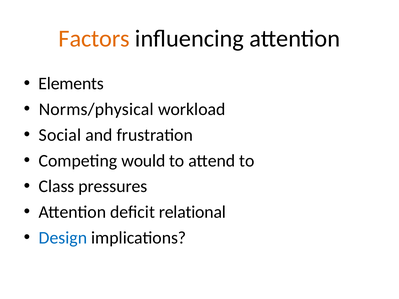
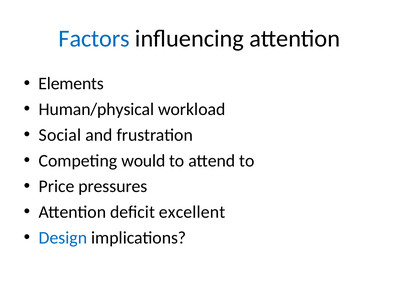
Factors colour: orange -> blue (94, 39)
Norms/physical: Norms/physical -> Human/physical (96, 109)
Class: Class -> Price (57, 187)
relational: relational -> excellent (192, 212)
